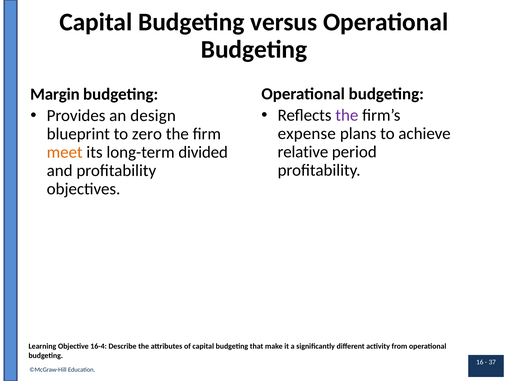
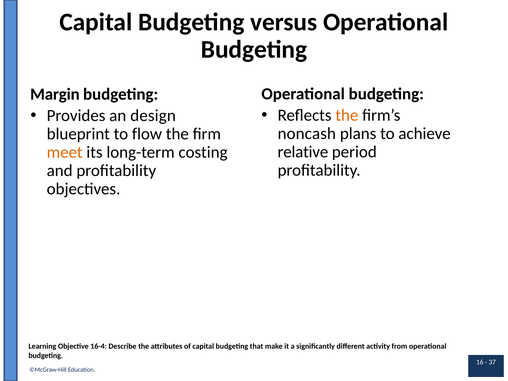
the colour: purple -> orange (347, 115)
expense: expense -> noncash (307, 134)
zero: zero -> flow (147, 134)
divided: divided -> costing (203, 152)
